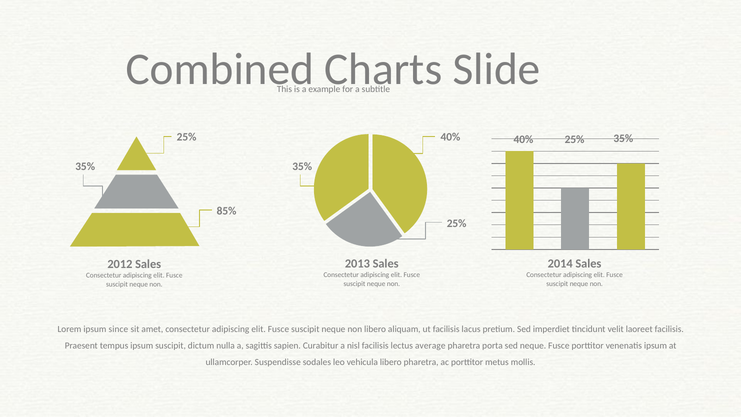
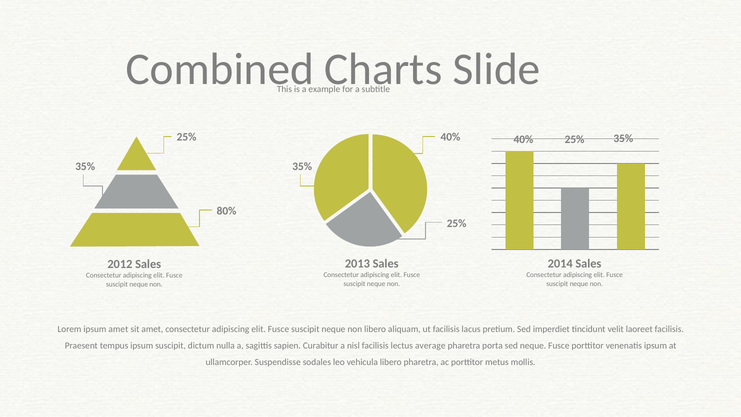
85%: 85% -> 80% (227, 211)
ipsum since: since -> amet (118, 329)
